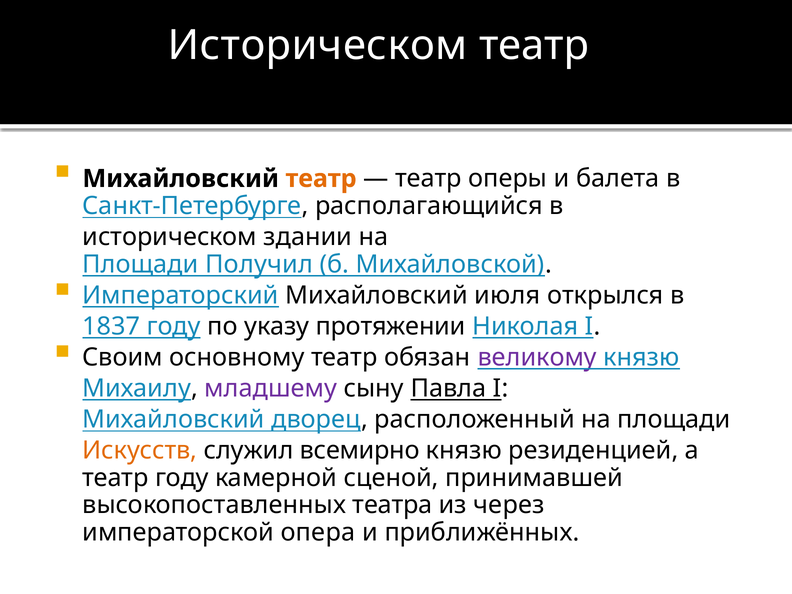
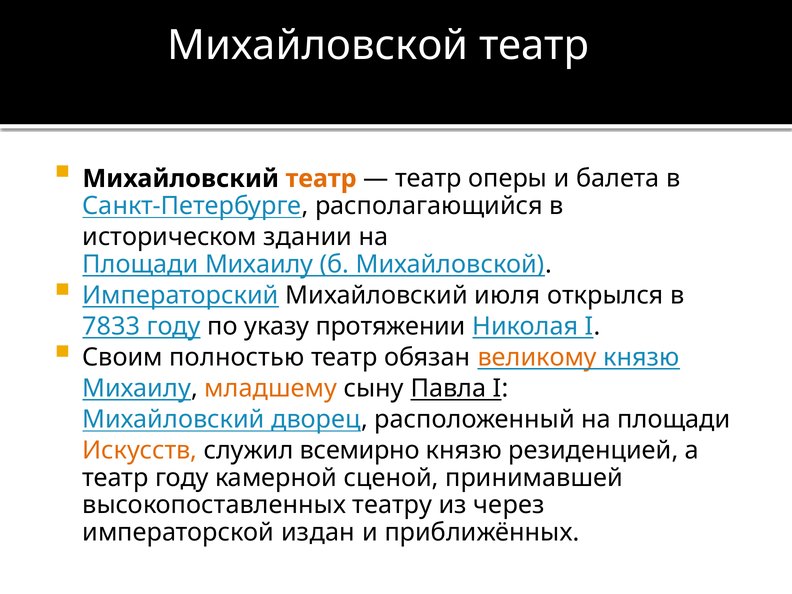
Историческом: Историческом -> Михайловской (318, 46)
Площади Получил: Получил -> Михаилу (259, 264)
1837: 1837 -> 7833 (111, 326)
основному: основному -> полностью (237, 357)
великому colour: purple -> orange (537, 357)
младшему colour: purple -> orange (271, 388)
театра: театра -> театру (392, 505)
опера: опера -> издан (318, 532)
